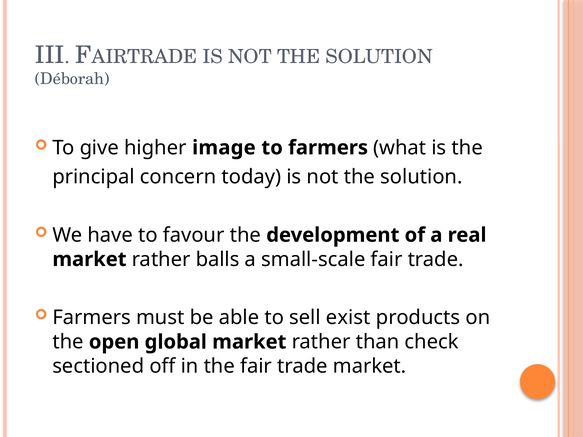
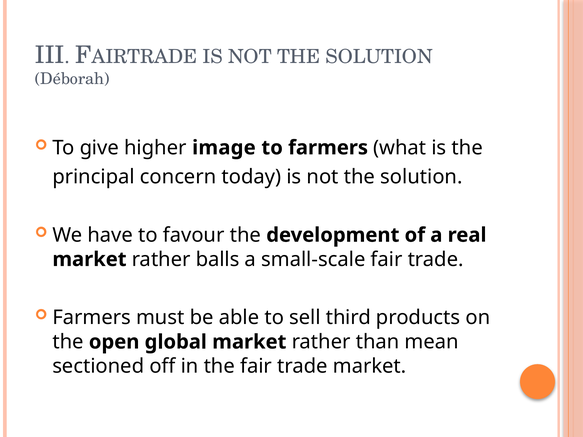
exist: exist -> third (348, 318)
check: check -> mean (432, 342)
